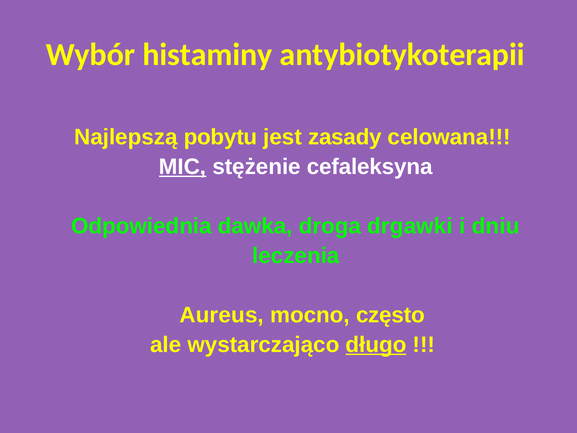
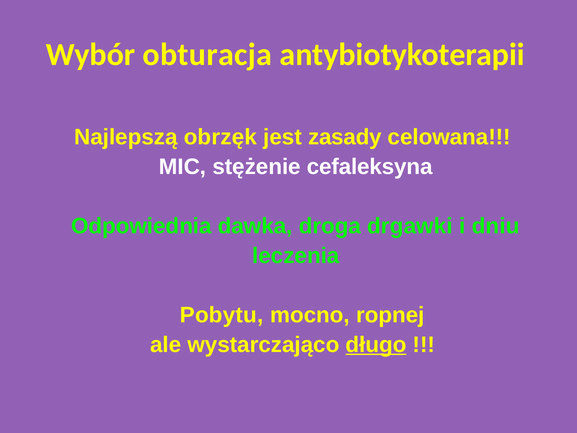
histaminy: histaminy -> obturacja (207, 55)
pobytu: pobytu -> obrzęk (220, 137)
MIC underline: present -> none (183, 167)
Aureus: Aureus -> Pobytu (222, 315)
często: często -> ropnej (390, 315)
